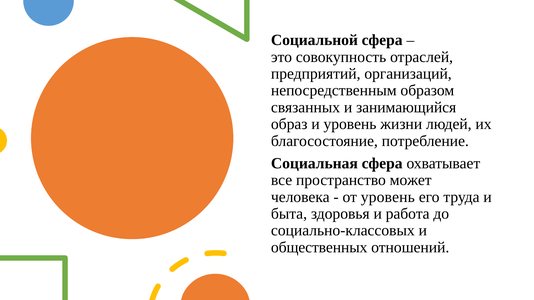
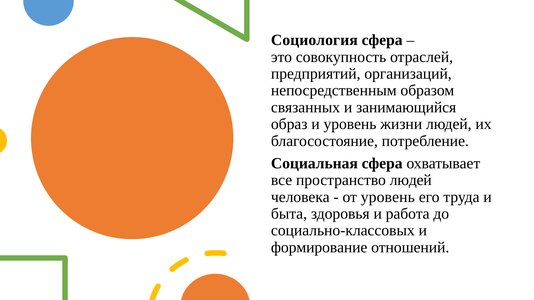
Социальной: Социальной -> Социология (314, 40)
пространство может: может -> людей (411, 180)
общественных: общественных -> формирование (319, 248)
